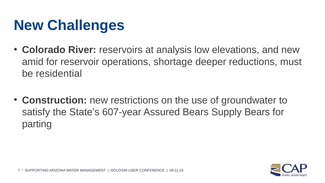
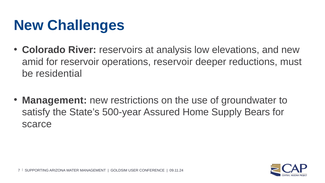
operations shortage: shortage -> reservoir (173, 62)
Construction: Construction -> Management (54, 100)
607-year: 607-year -> 500-year (122, 112)
Assured Bears: Bears -> Home (196, 112)
parting: parting -> scarce (37, 124)
